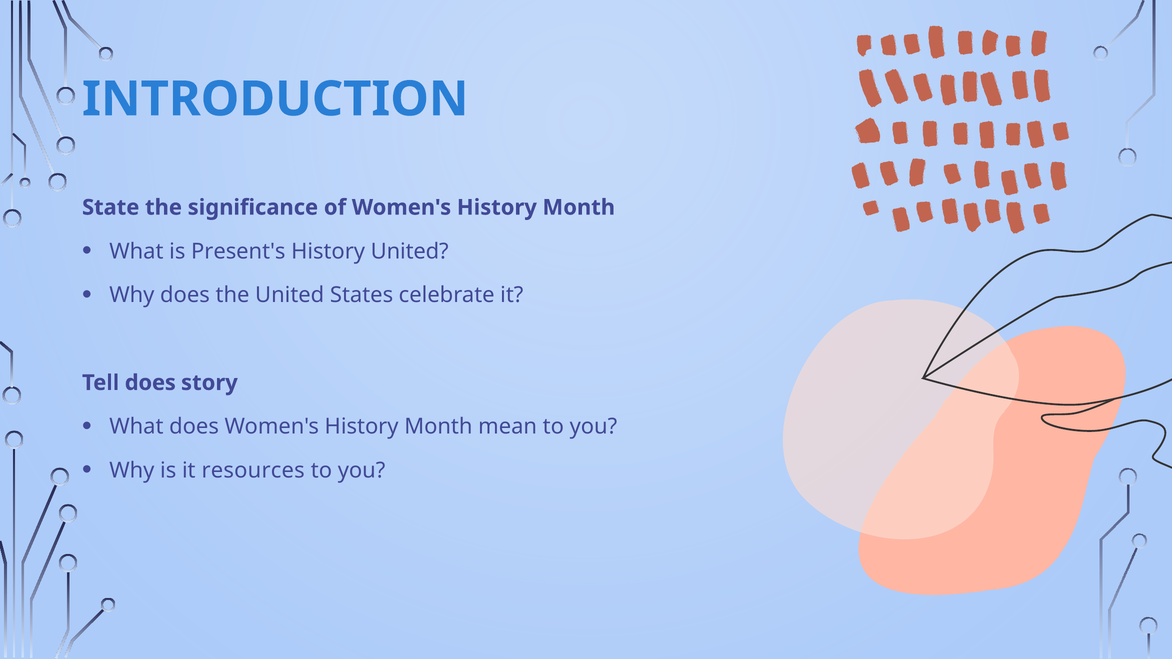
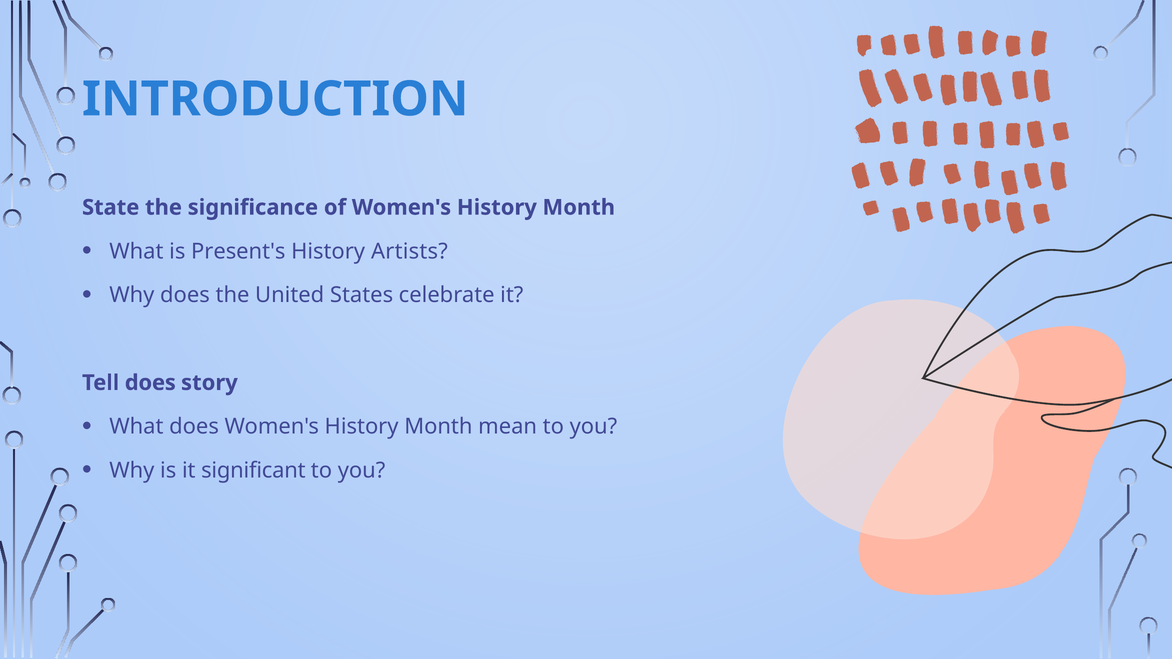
History United: United -> Artists (409, 251)
resources: resources -> significant (253, 471)
